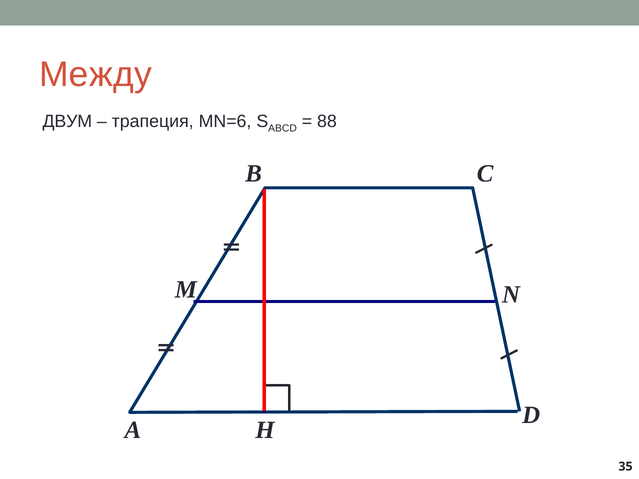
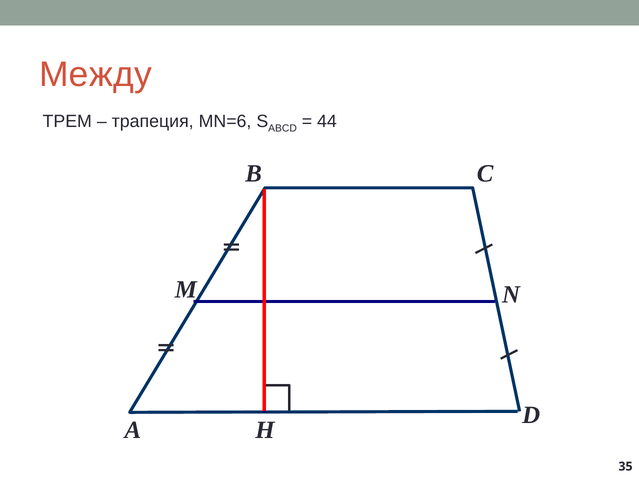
ДВУМ: ДВУМ -> ТРЕМ (67, 122)
88: 88 -> 44 (327, 122)
